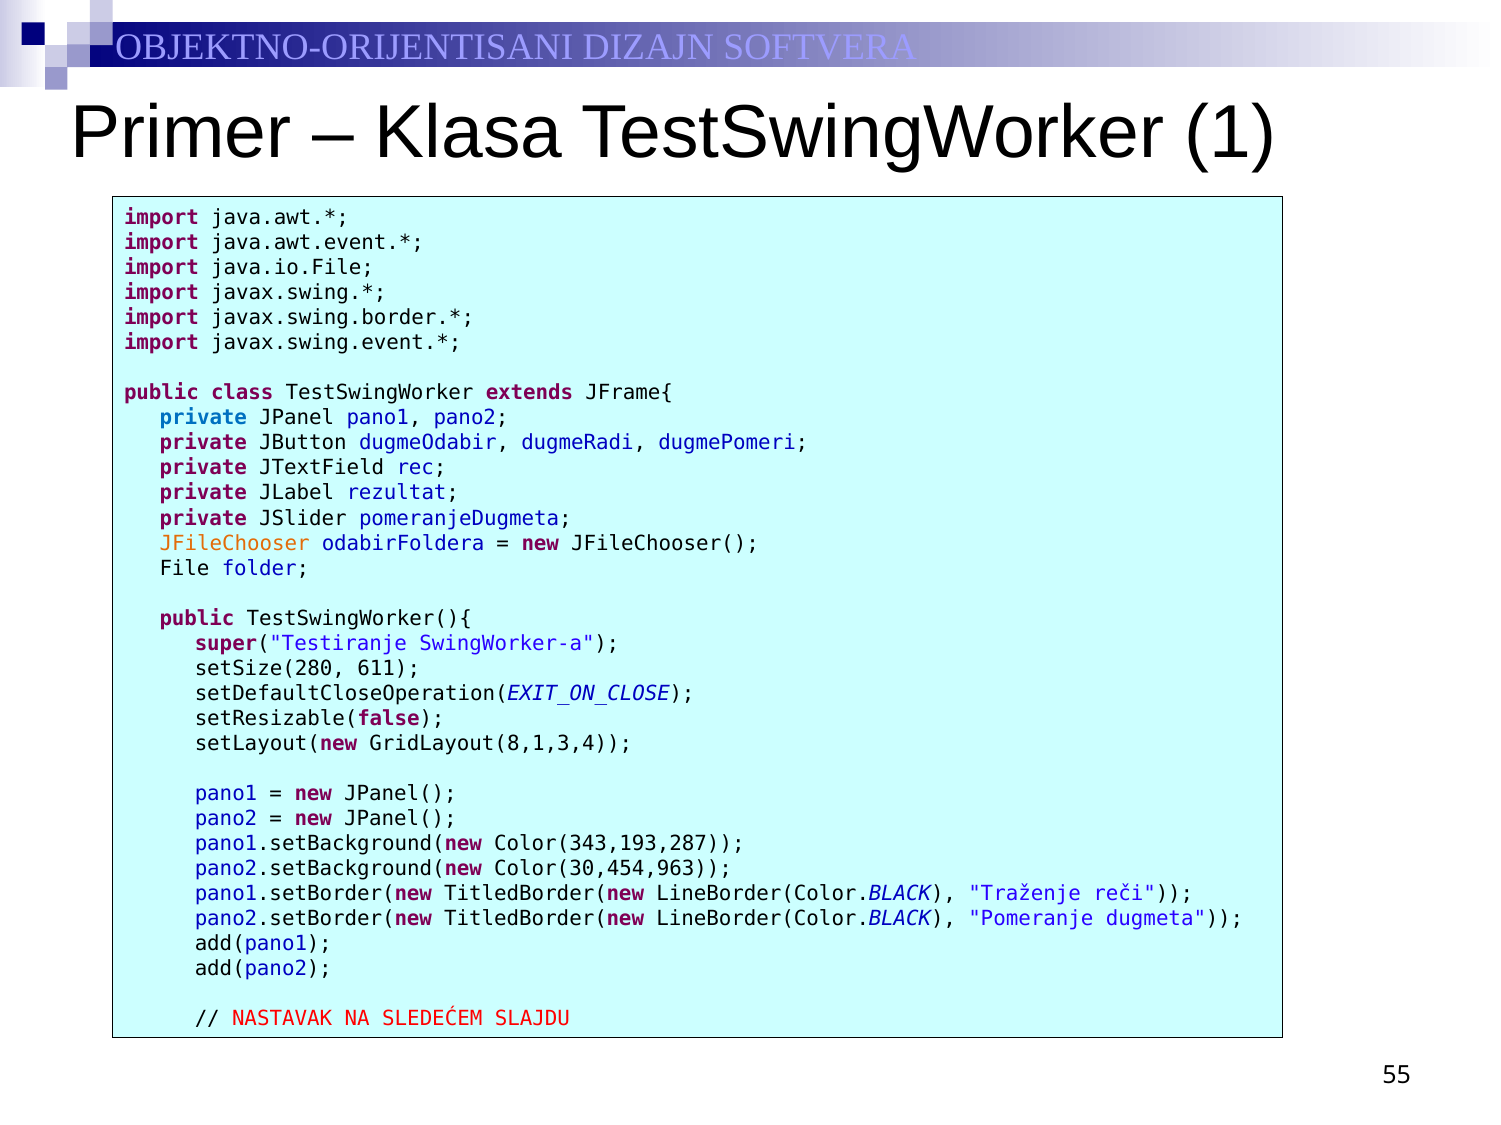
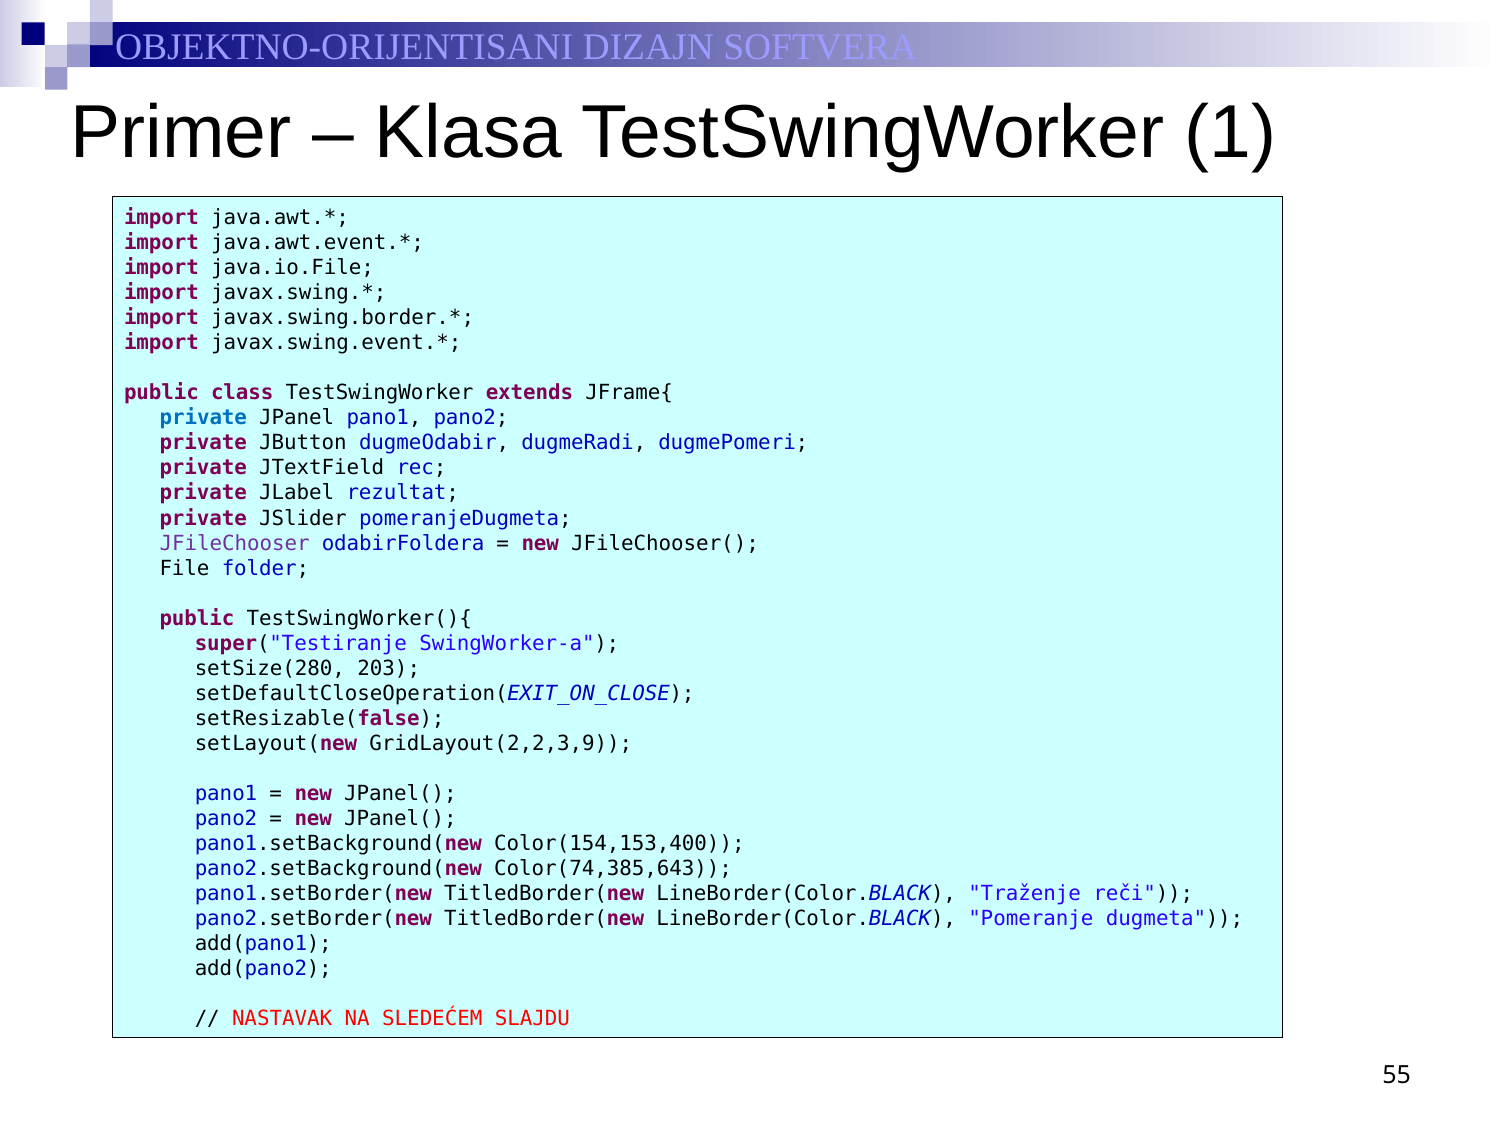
JFileChooser colour: orange -> purple (235, 544)
611: 611 -> 203 (389, 669)
GridLayout(8,1,3,4: GridLayout(8,1,3,4 -> GridLayout(2,2,3,9 (501, 744)
Color(343,193,287: Color(343,193,287 -> Color(154,153,400 (619, 844)
Color(30,454,963: Color(30,454,963 -> Color(74,385,643 (613, 869)
